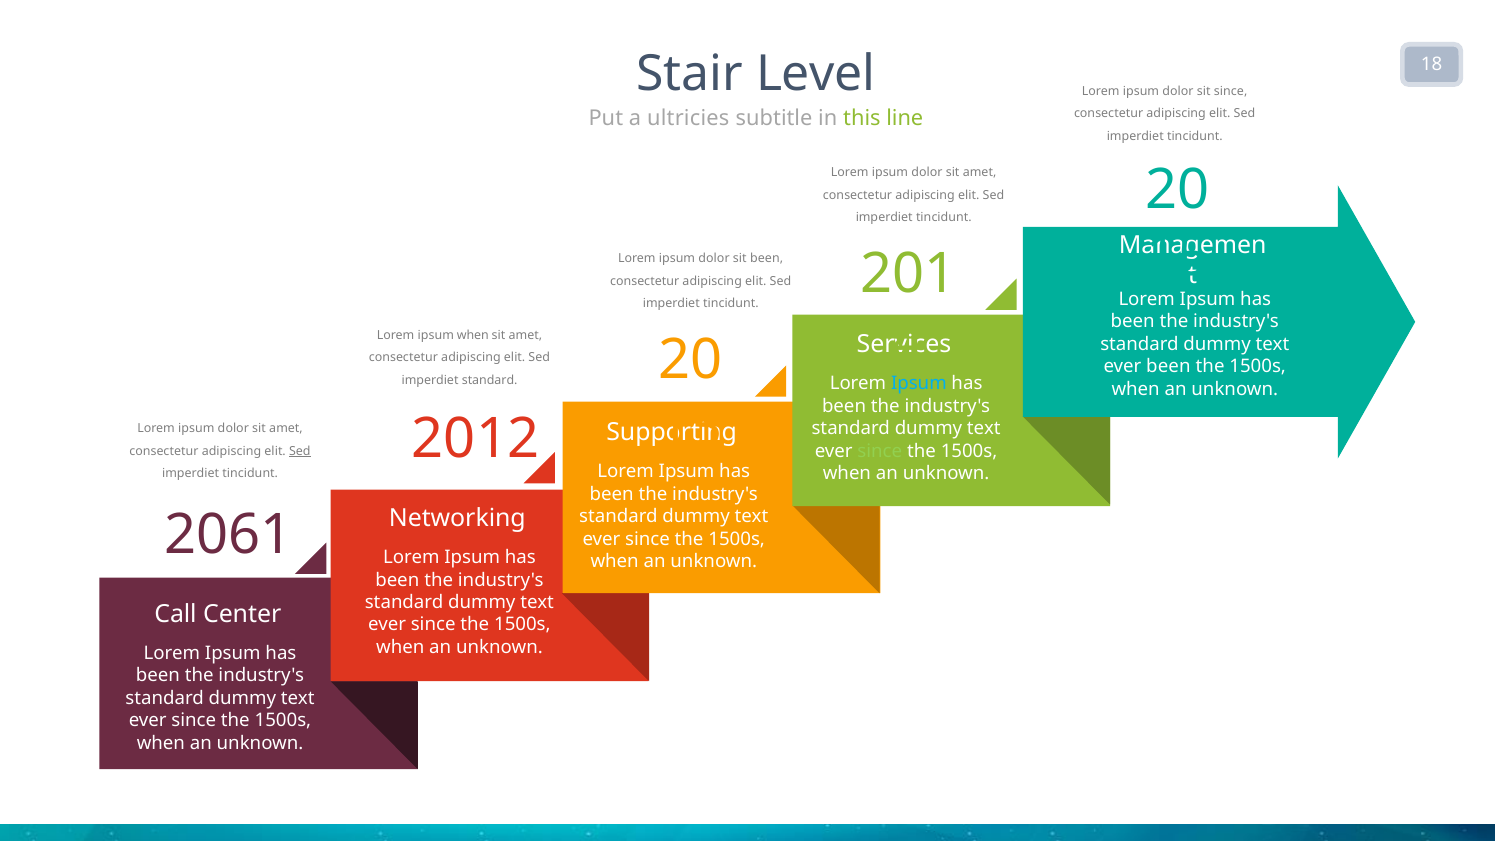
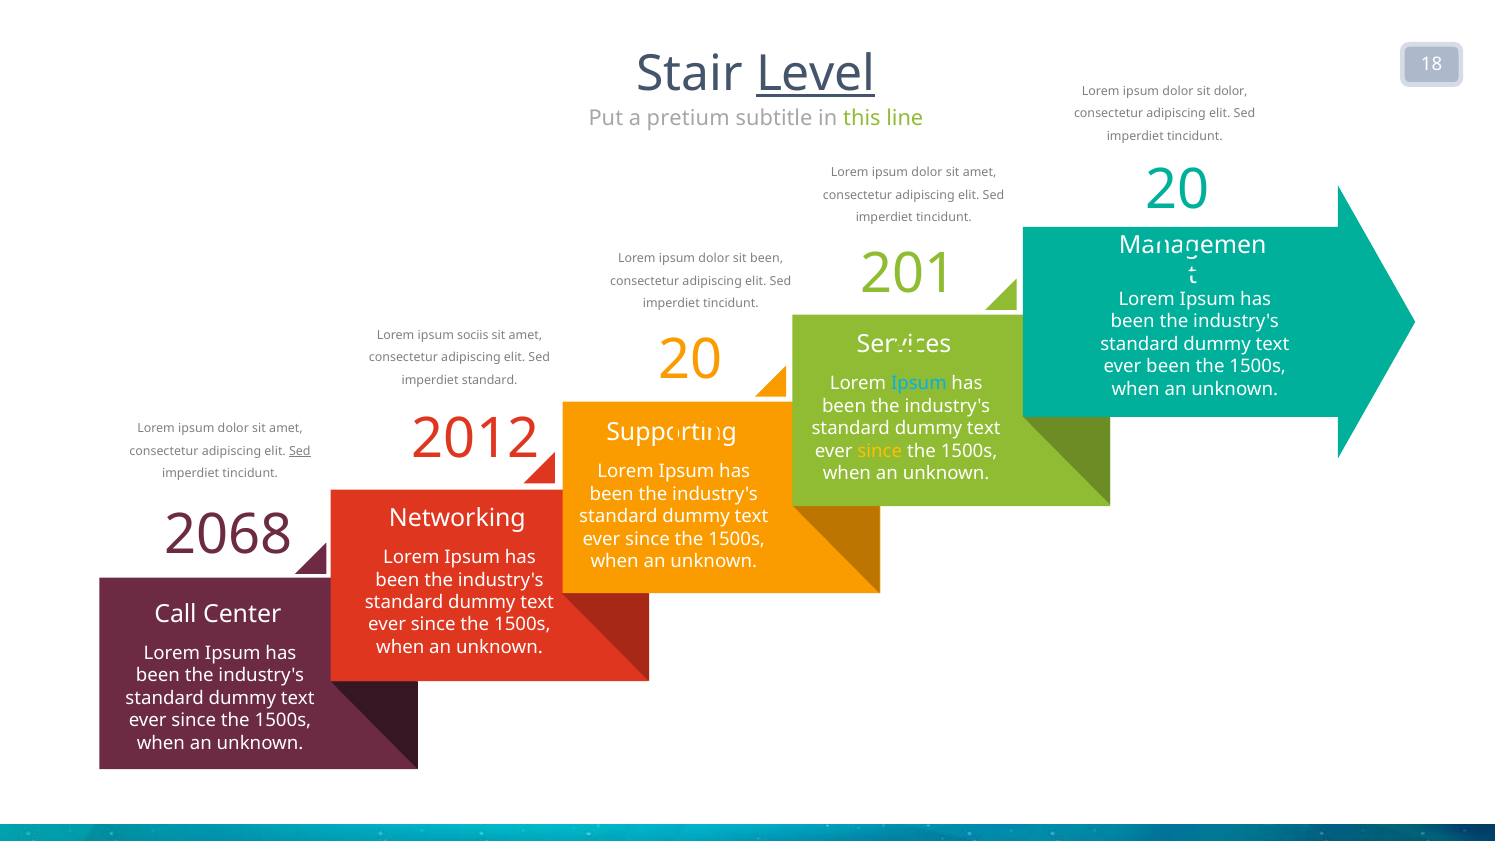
Level underline: none -> present (816, 74)
sit since: since -> dolor (1231, 91)
ultricies: ultricies -> pretium (688, 118)
ipsum when: when -> sociis (473, 335)
since colour: light green -> yellow (880, 451)
2061: 2061 -> 2068 (228, 535)
